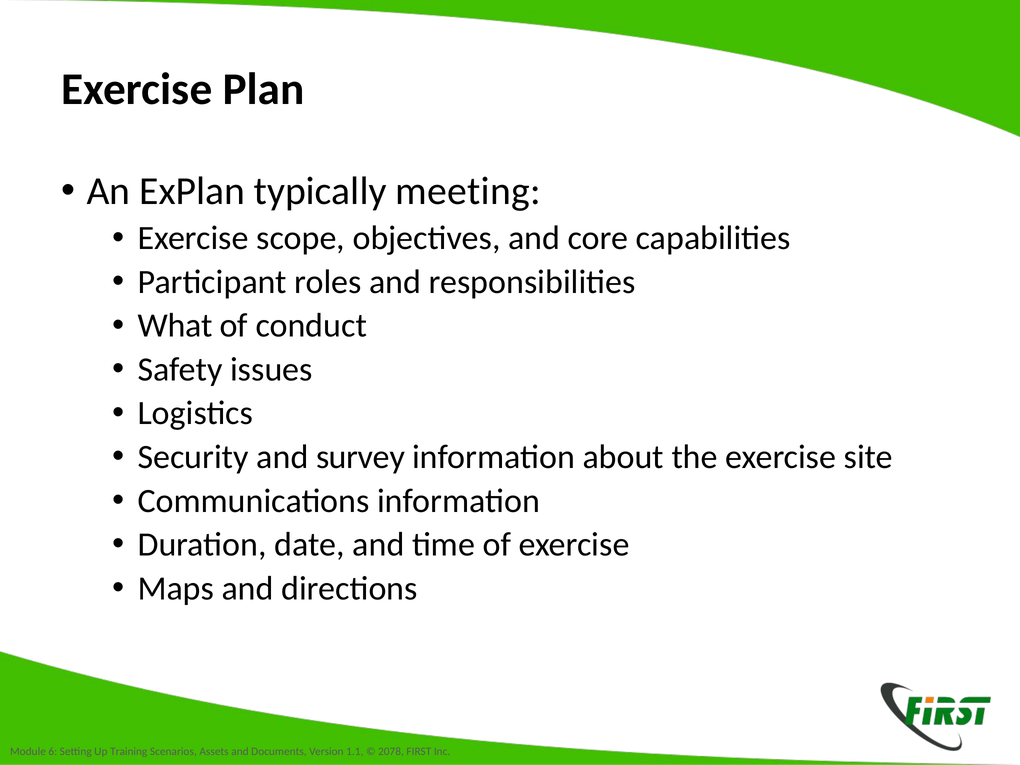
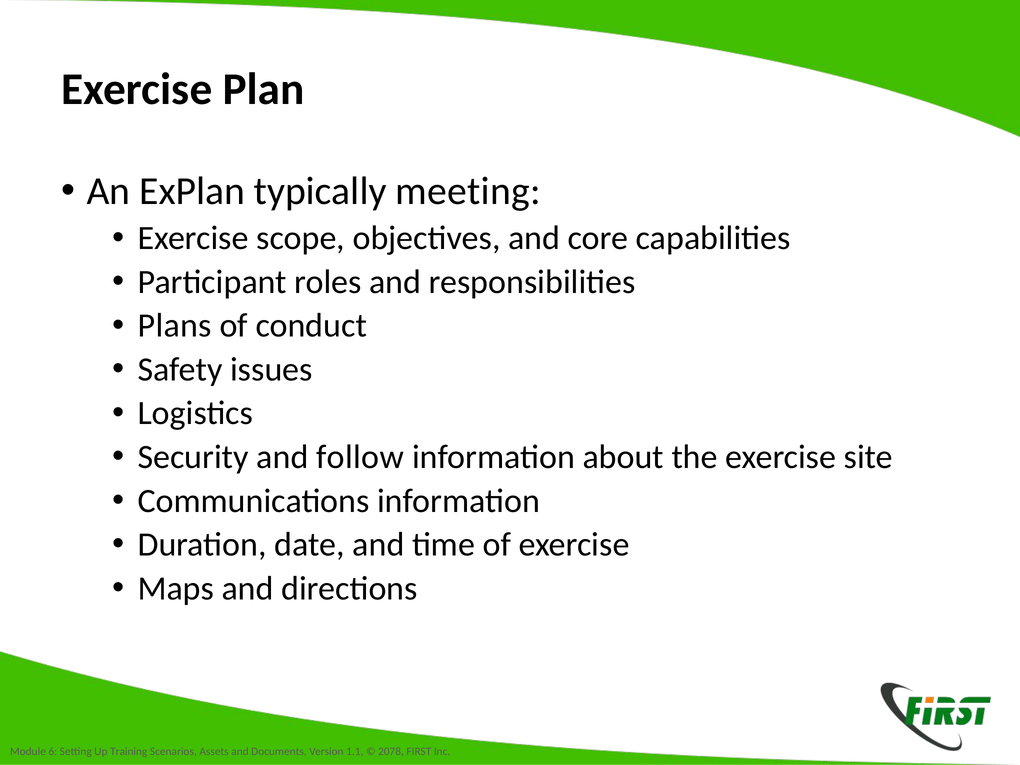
What: What -> Plans (175, 326)
survey: survey -> follow (360, 457)
